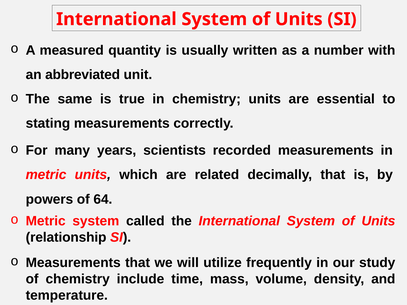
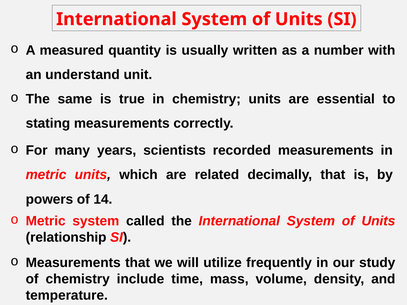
abbreviated: abbreviated -> understand (83, 75)
64: 64 -> 14 (103, 199)
